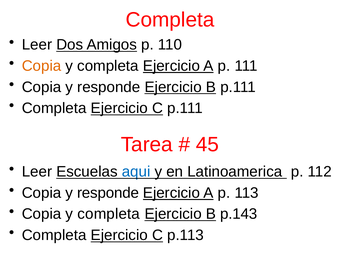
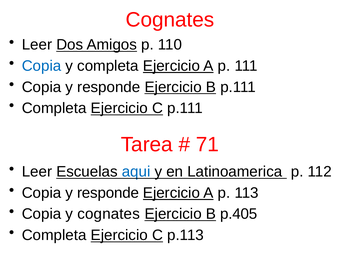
Completa: Completa -> Cognates (170, 20)
Copia colour: orange -> blue (42, 66)
45: 45 -> 71 (207, 145)
completa: completa -> cognates (109, 214)
p.143: p.143 -> p.405 (239, 214)
